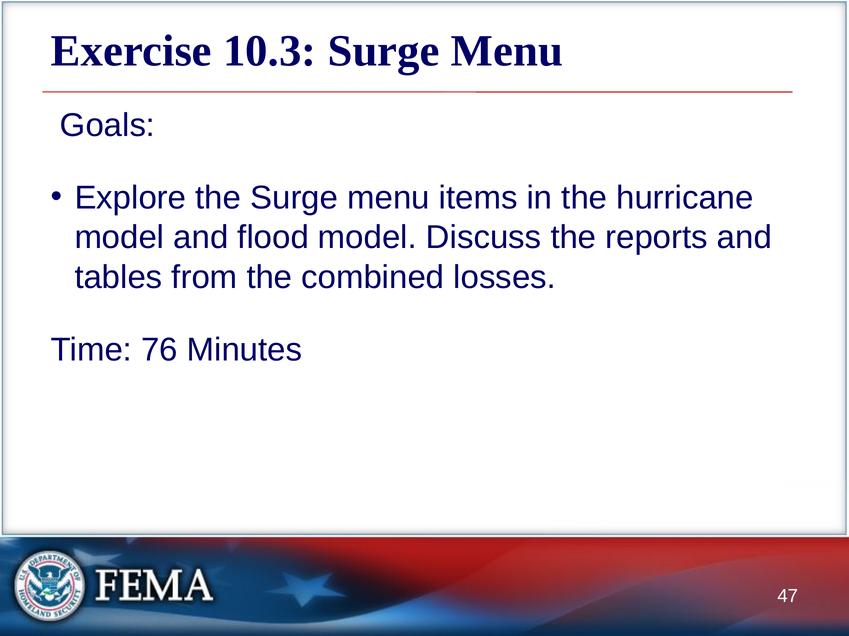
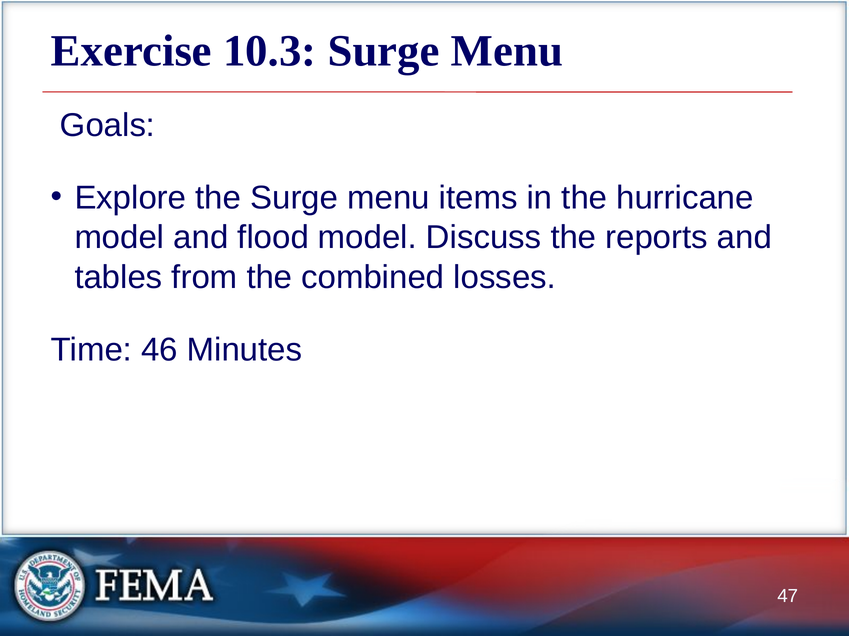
76: 76 -> 46 (159, 350)
